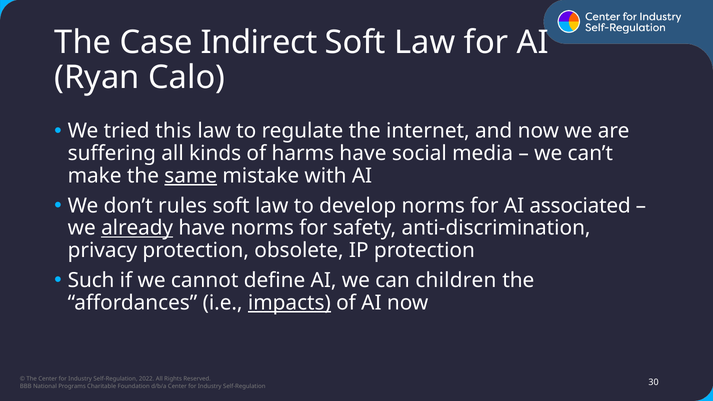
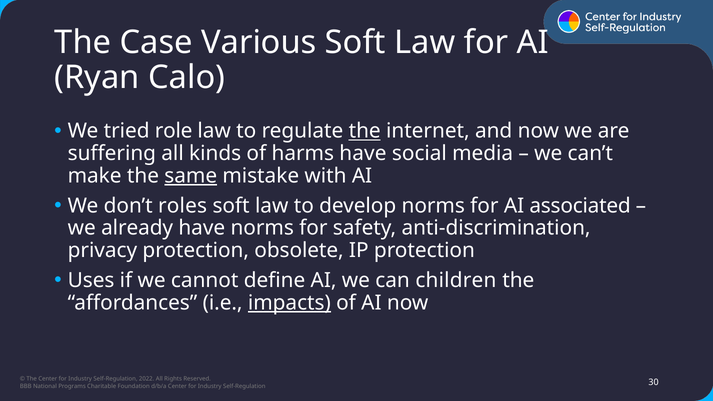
Indirect: Indirect -> Various (259, 42)
this: this -> role (174, 131)
the underline: none -> present (365, 131)
rules: rules -> roles (183, 206)
already underline: present -> none (137, 228)
Such: Such -> Uses (91, 280)
